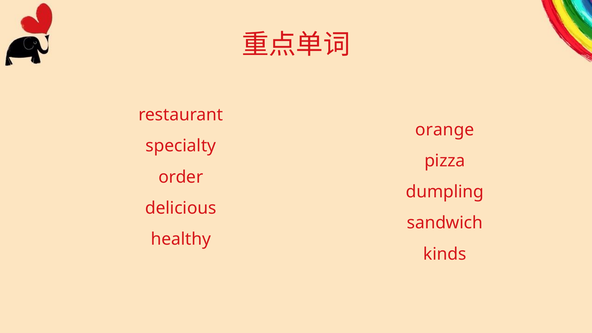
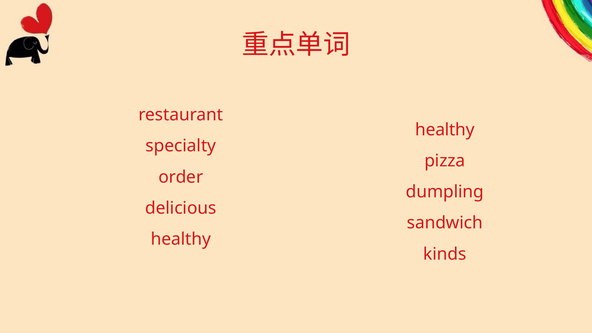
orange: orange -> healthy (445, 130)
